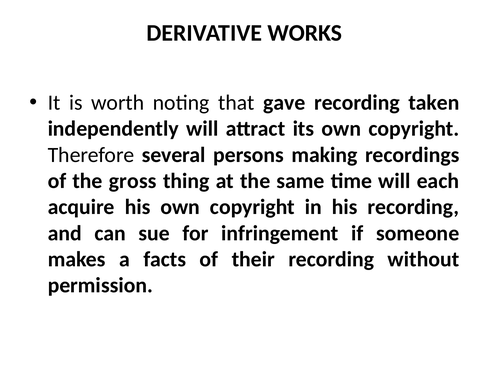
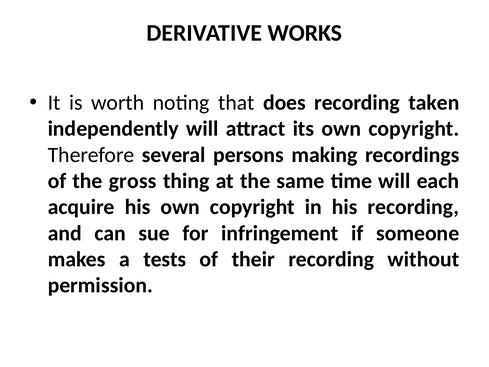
gave: gave -> does (284, 103)
facts: facts -> tests (165, 259)
